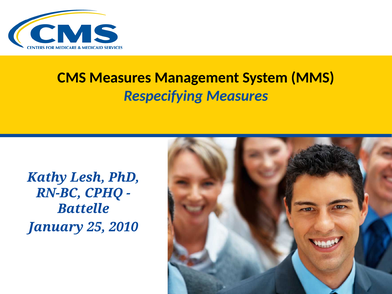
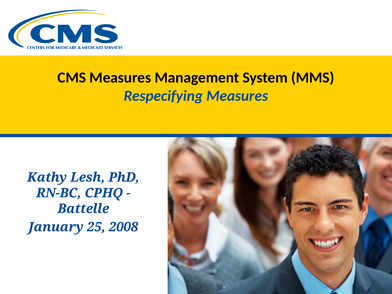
2010: 2010 -> 2008 (123, 227)
